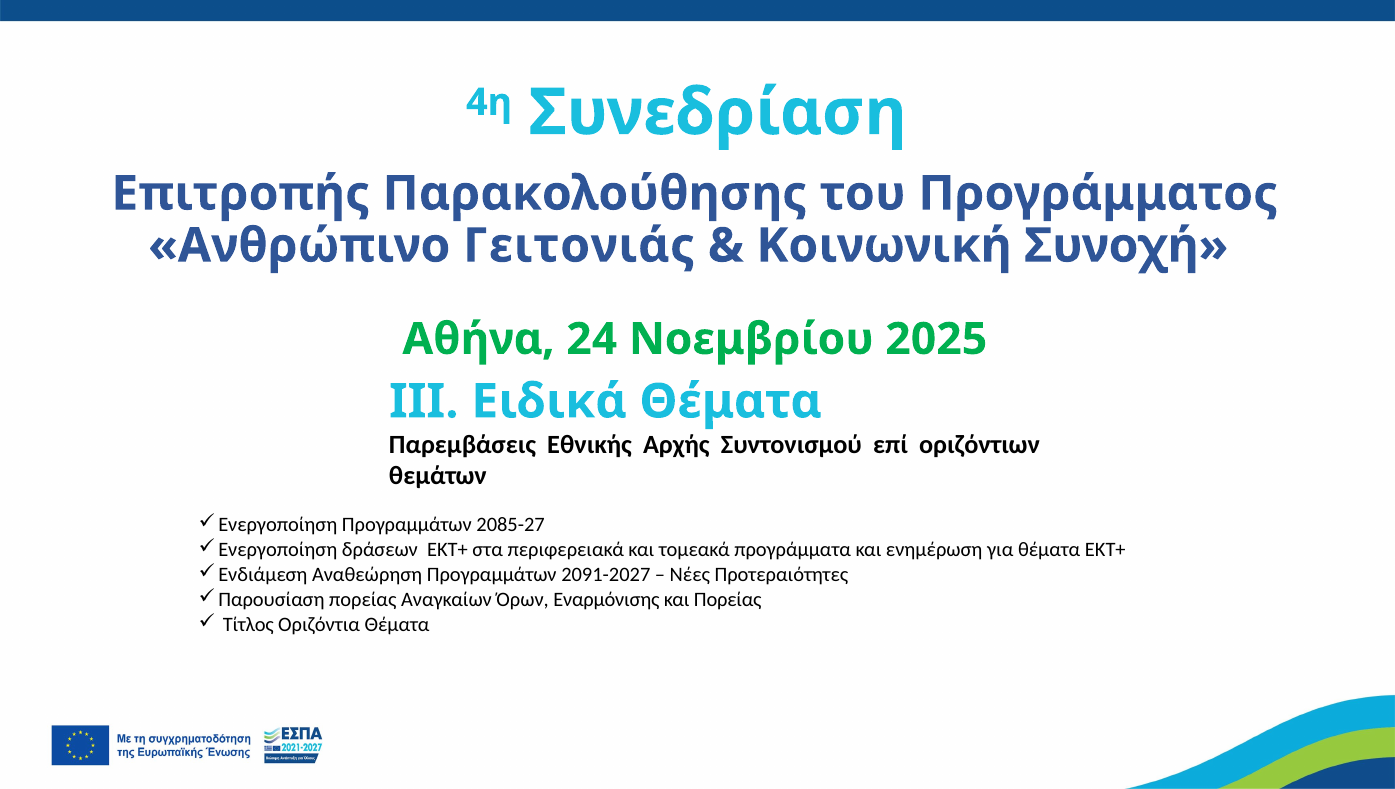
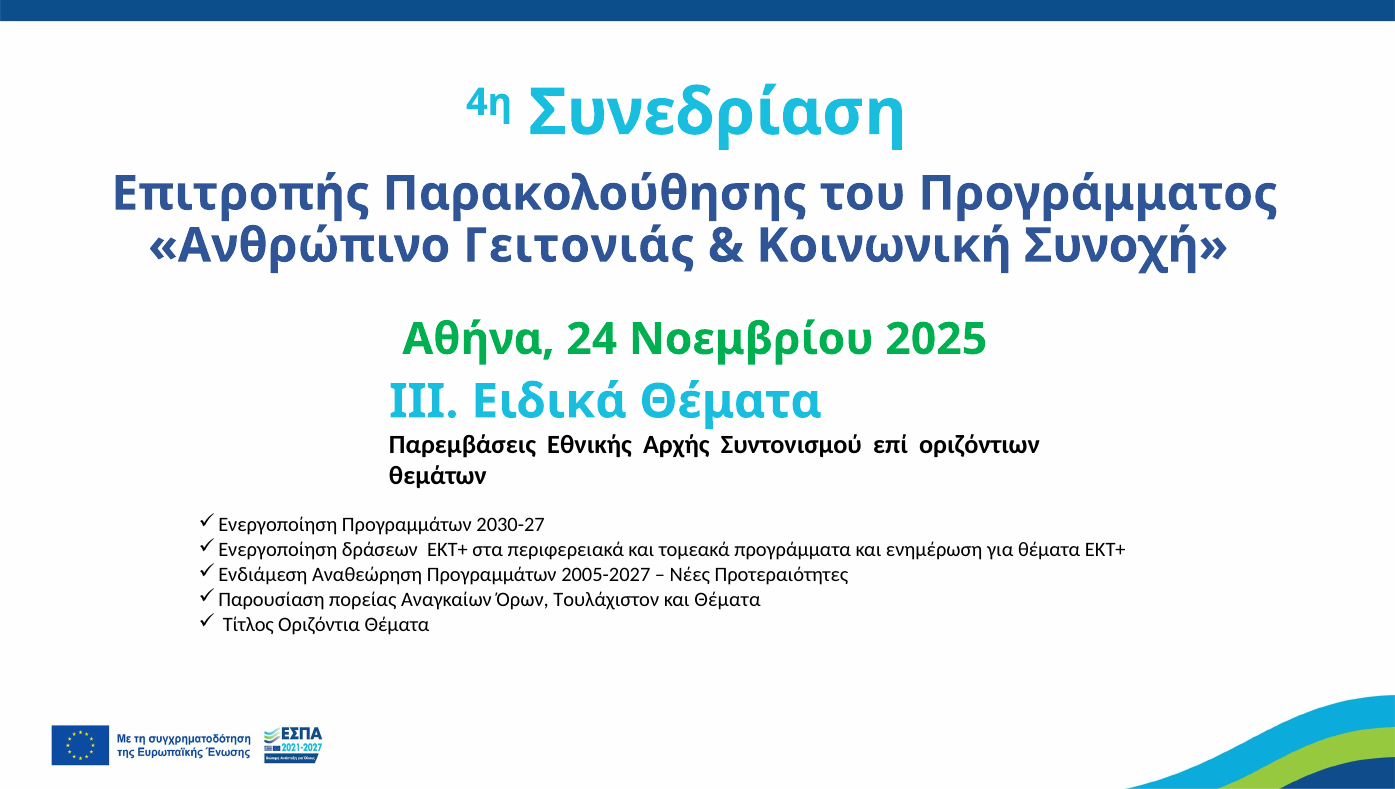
2085-27: 2085-27 -> 2030-27 (511, 525)
2091-2027: 2091-2027 -> 2005-2027 (606, 575)
Εναρμόνισης: Εναρμόνισης -> Τουλάχιστον (606, 600)
και Πορείας: Πορείας -> Θέματα (728, 600)
